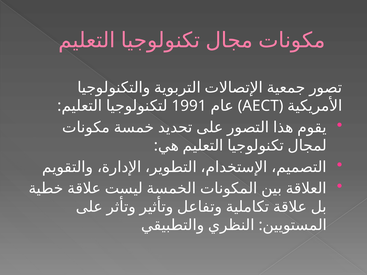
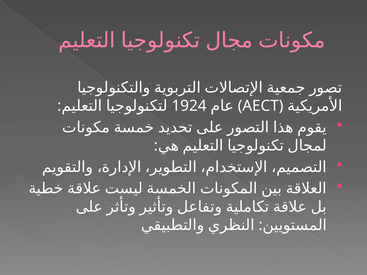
1991: 1991 -> 1924 (189, 106)
